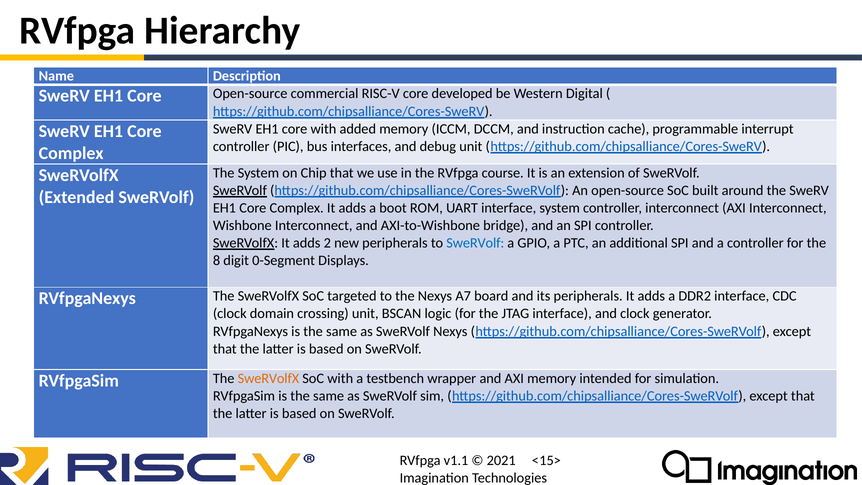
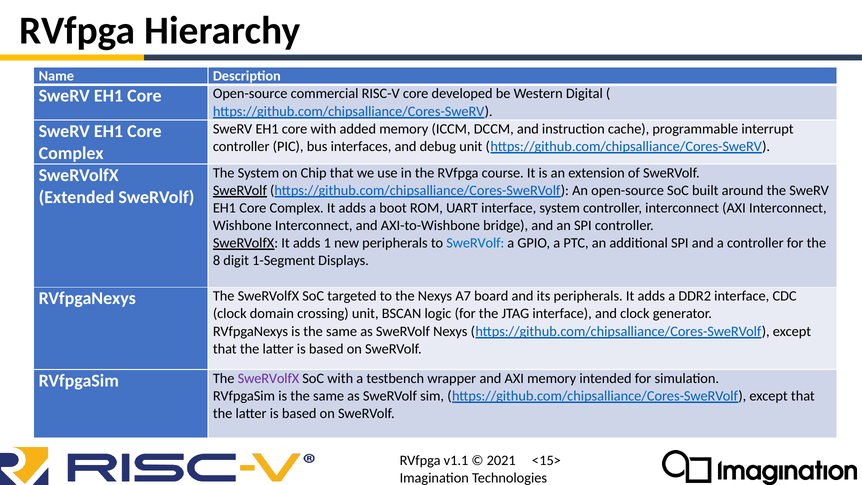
2: 2 -> 1 (327, 243)
0-Segment: 0-Segment -> 1-Segment (284, 261)
SweRVolfX colour: orange -> purple (268, 378)
